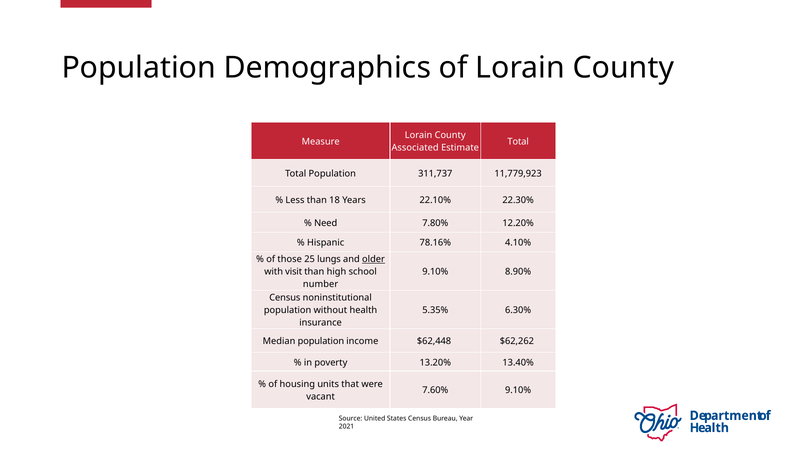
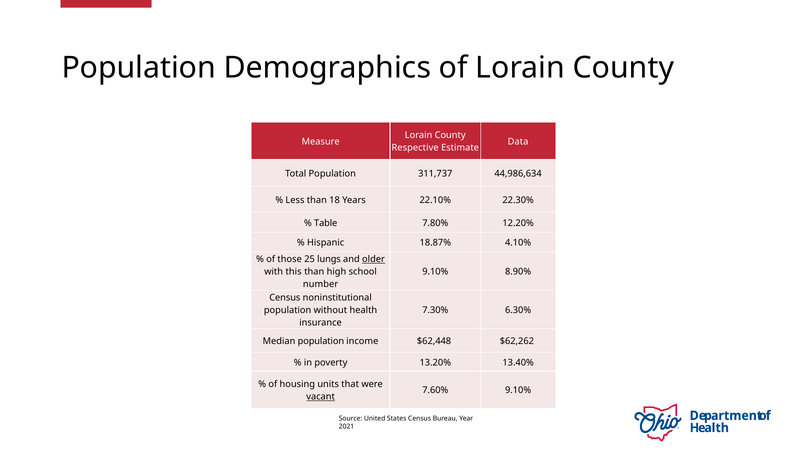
Total: Total -> Data (518, 141)
Associated: Associated -> Respective (415, 148)
11,779,923: 11,779,923 -> 44,986,634 (518, 173)
Need: Need -> Table (326, 223)
78.16%: 78.16% -> 18.87% (435, 243)
visit: visit -> this (294, 272)
5.35%: 5.35% -> 7.30% (435, 310)
vacant underline: none -> present (321, 397)
